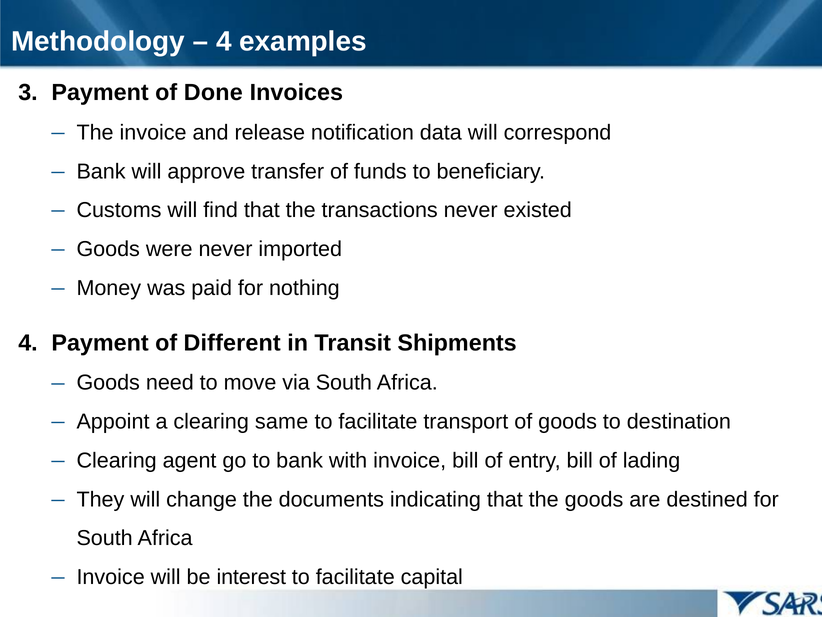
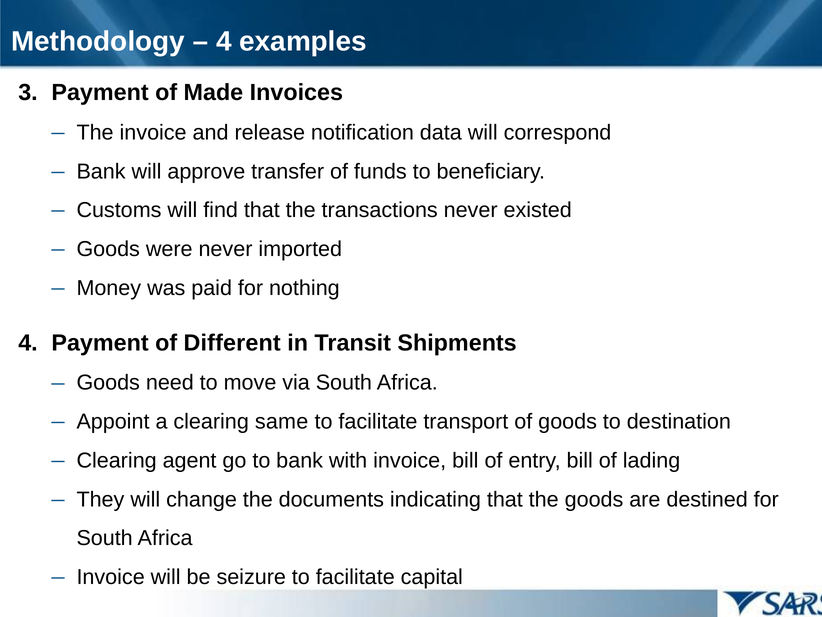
Done: Done -> Made (213, 93)
interest: interest -> seizure (251, 577)
